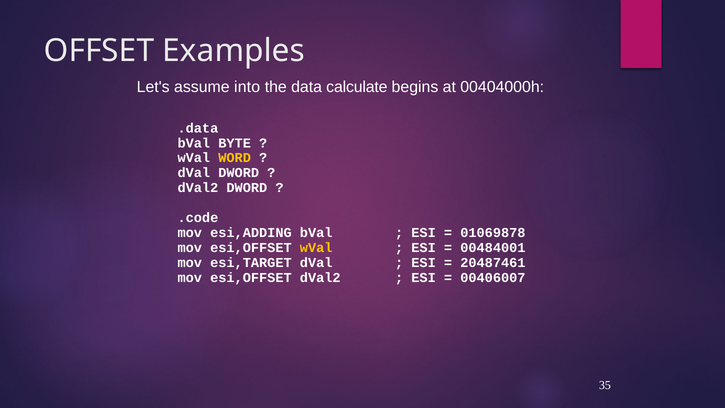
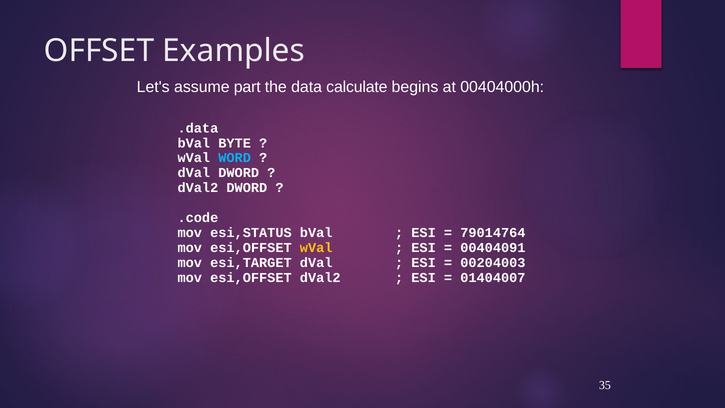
into: into -> part (247, 87)
WORD colour: yellow -> light blue (235, 158)
esi,ADDING: esi,ADDING -> esi,STATUS (251, 233)
01069878: 01069878 -> 79014764 (493, 233)
00484001: 00484001 -> 00404091 (493, 248)
20487461: 20487461 -> 00204003 (493, 263)
00406007: 00406007 -> 01404007 (493, 278)
